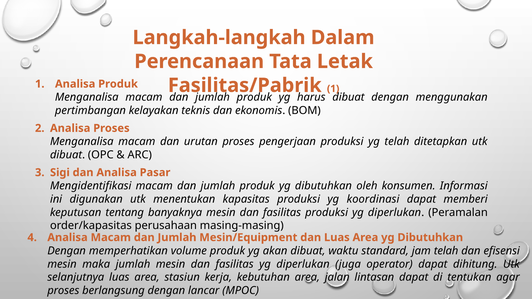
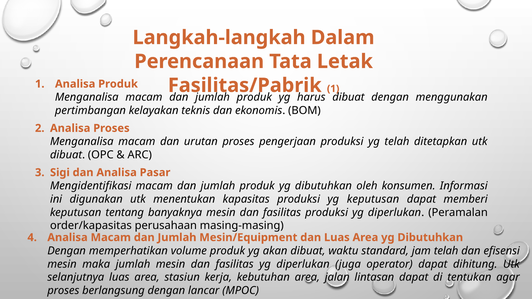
yg koordinasi: koordinasi -> keputusan (373, 199)
